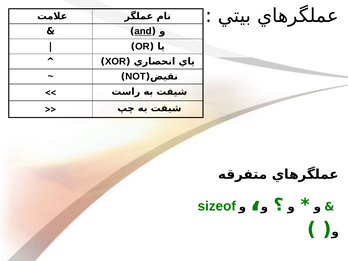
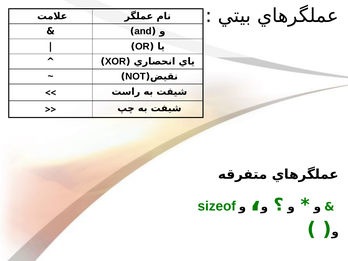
and underline: present -> none (143, 31)
